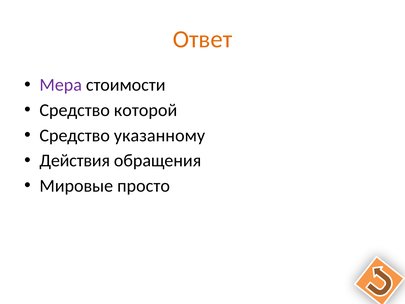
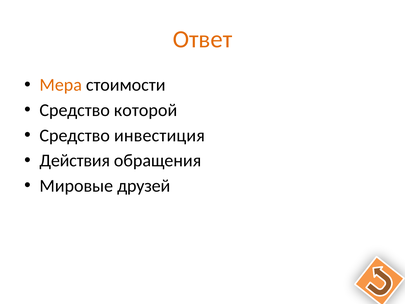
Мера colour: purple -> orange (61, 85)
указанному: указанному -> инвестиция (159, 135)
просто: просто -> друзей (144, 186)
